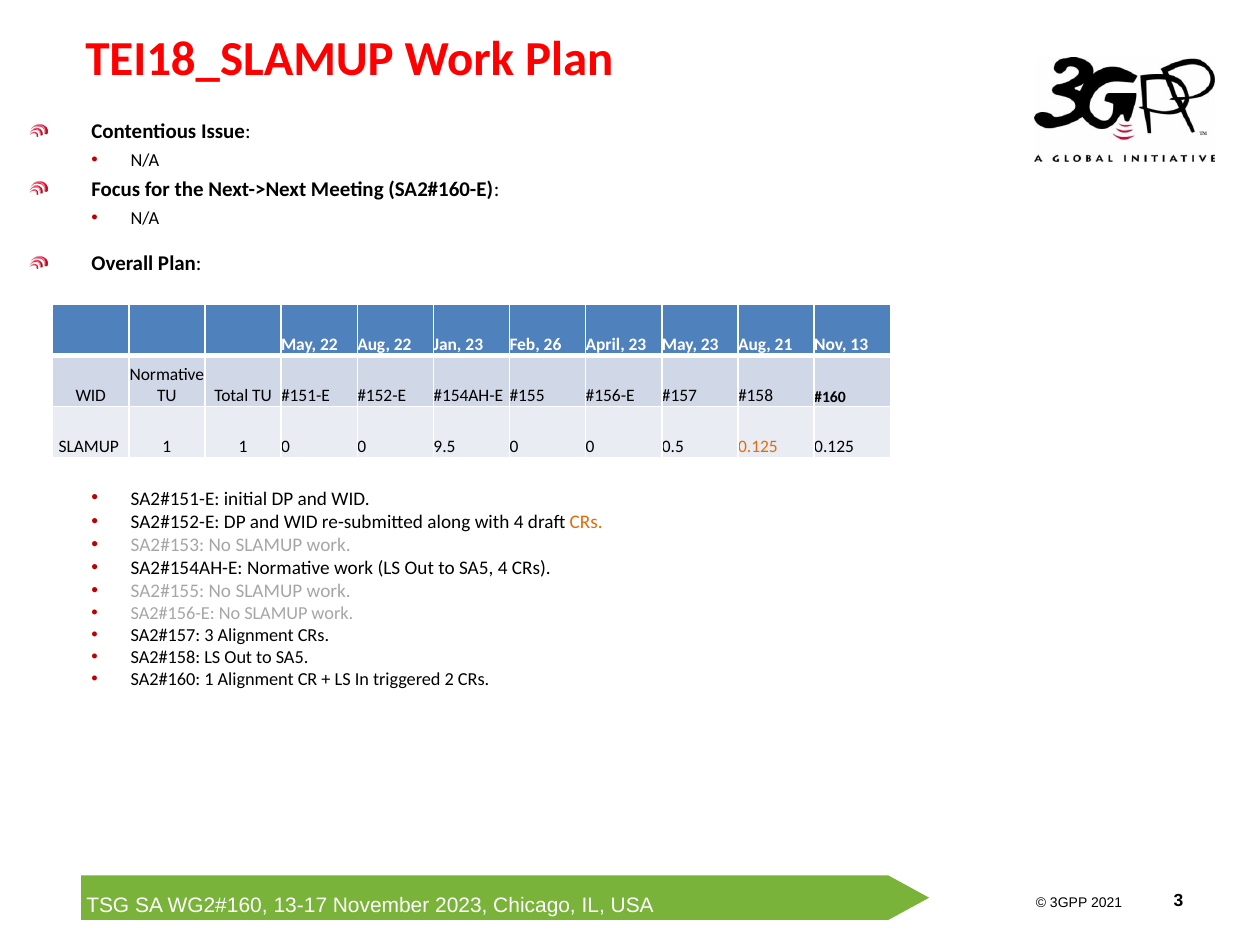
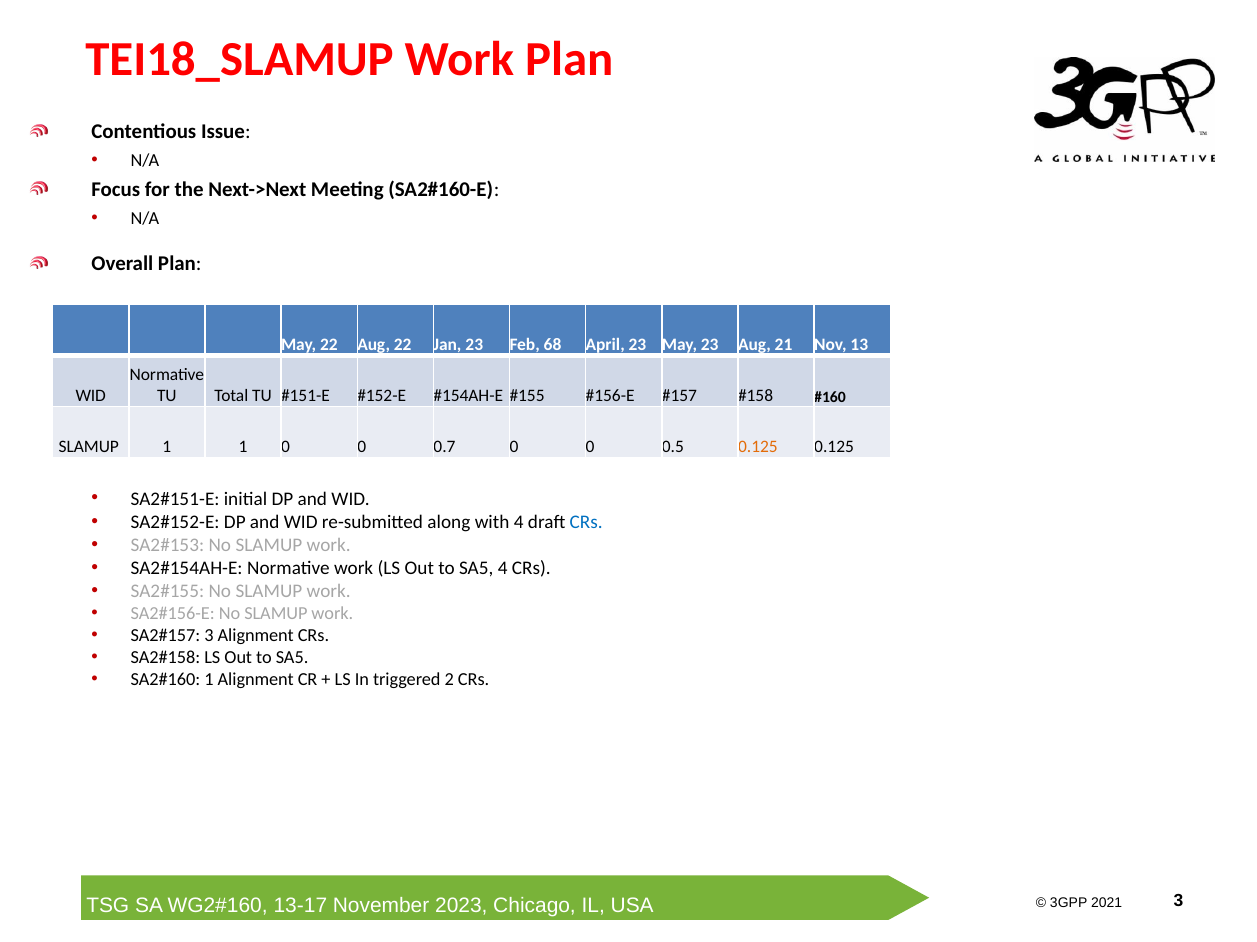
26: 26 -> 68 (553, 345)
9.5: 9.5 -> 0.7 (444, 447)
CRs colour: orange -> blue (586, 522)
